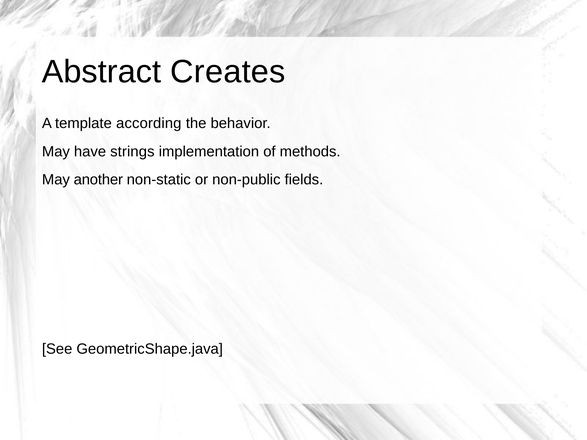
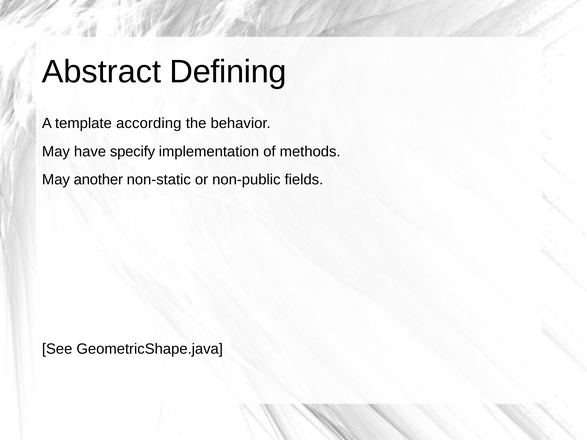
Creates: Creates -> Defining (228, 72)
strings: strings -> specify (132, 152)
